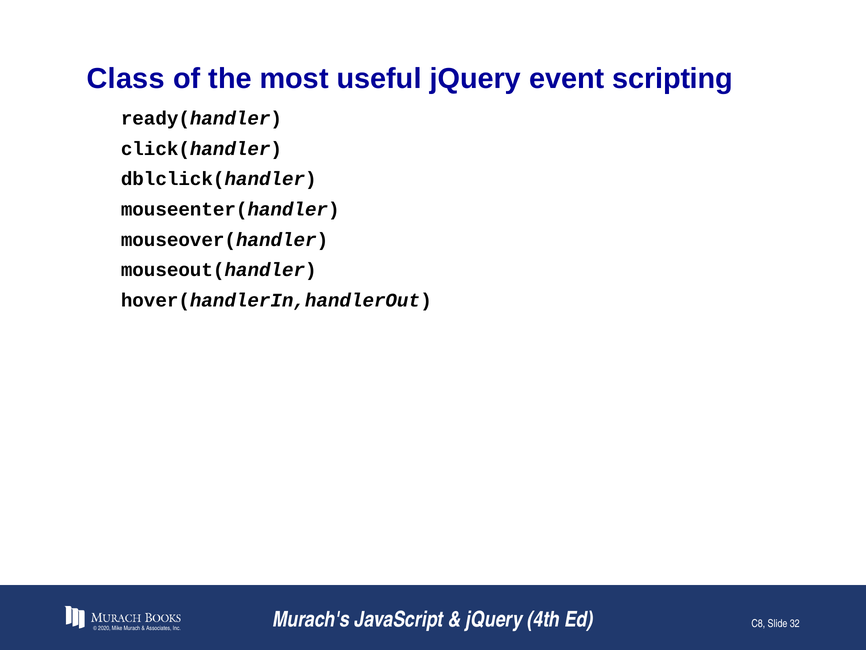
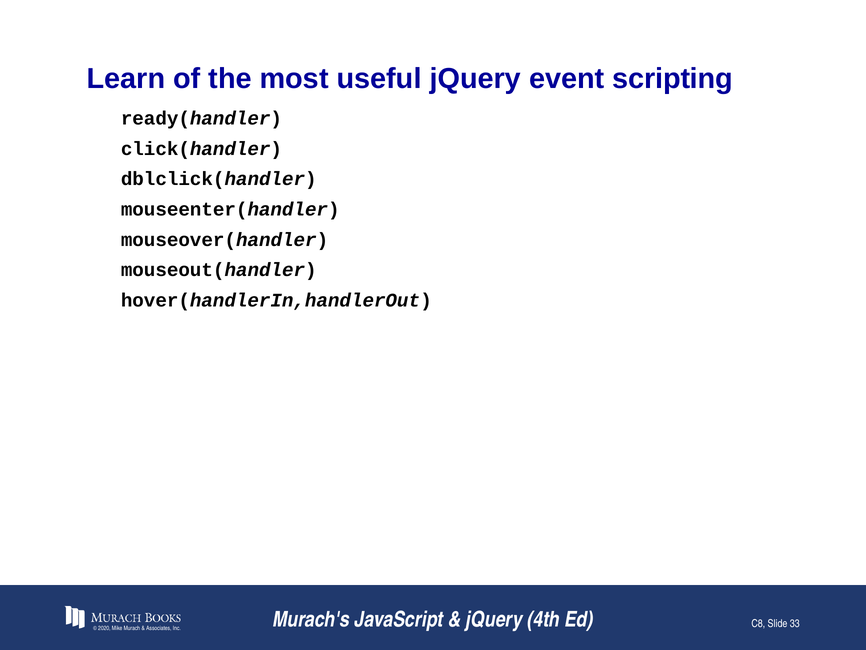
Class: Class -> Learn (126, 79)
32: 32 -> 33 (795, 623)
